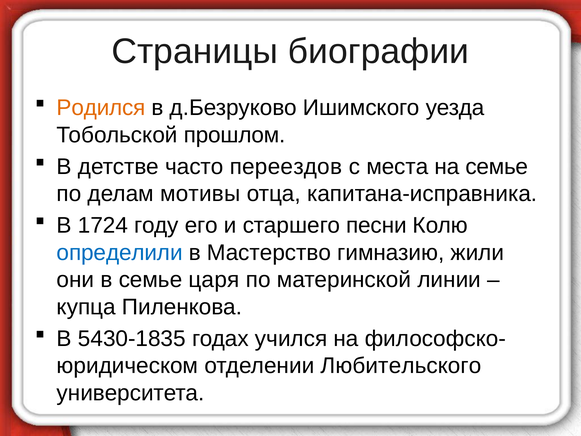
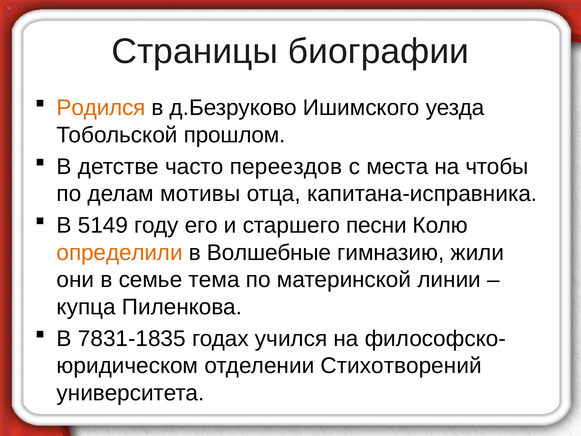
на семье: семье -> чтобы (497, 167)
1724: 1724 -> 5149 (103, 225)
определили colour: blue -> orange (120, 253)
Мастерство: Мастерство -> Волшебные (269, 253)
царя: царя -> тема (214, 280)
5430-1835: 5430-1835 -> 7831-1835 (132, 338)
Любительского: Любительского -> Стихотворений (401, 366)
